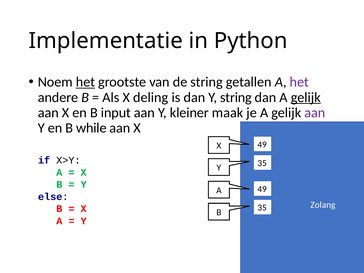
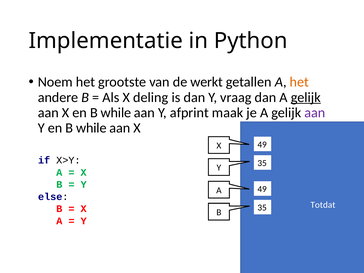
het underline: present -> none (85, 82)
de string: string -> werkt (207, 82)
het colour: purple -> orange (299, 82)
Y string: string -> vraag (236, 97)
X en B input: input -> while (116, 113)
kleiner: kleiner -> afprint (189, 113)
Zolang: Zolang -> Totdat (323, 205)
